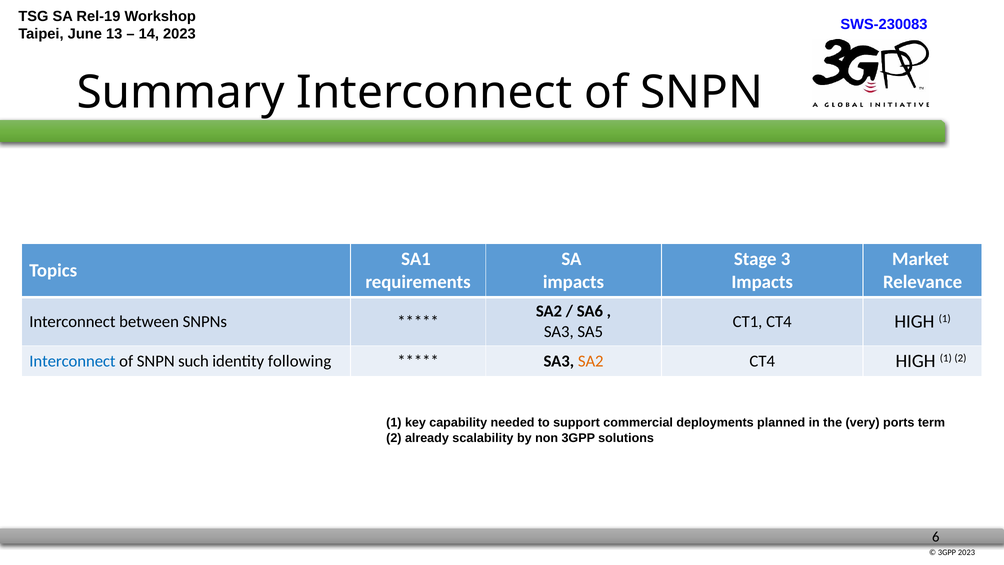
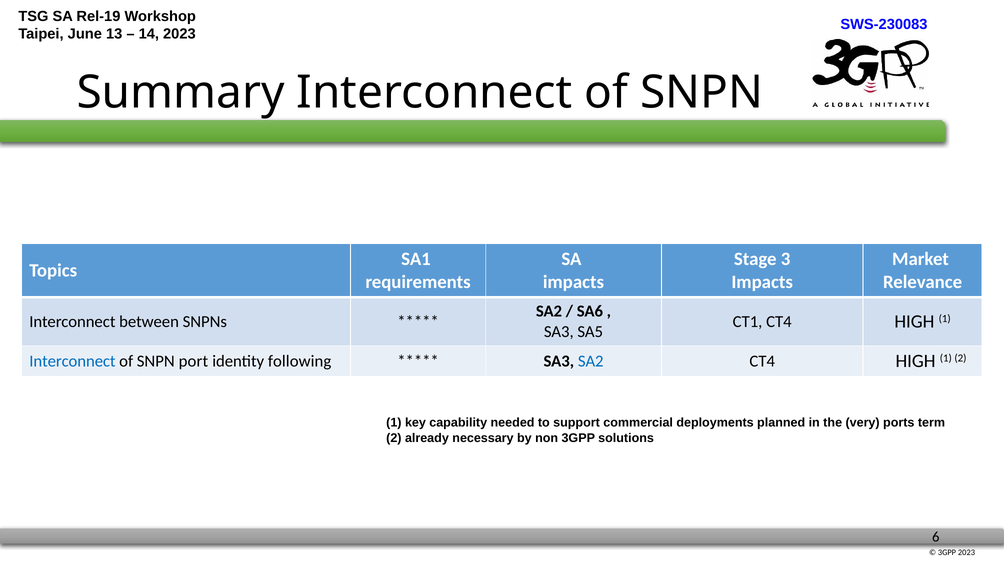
such: such -> port (193, 361)
SA2 colour: orange -> blue (591, 361)
scalability: scalability -> necessary (483, 438)
